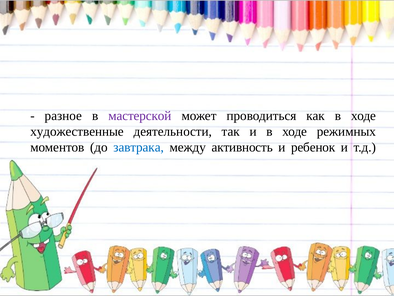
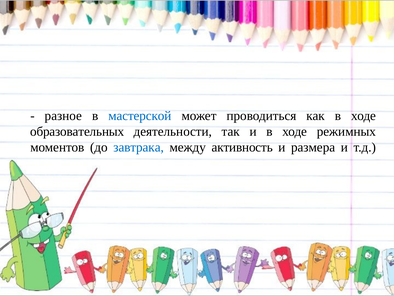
мастерской colour: purple -> blue (140, 115)
художественные: художественные -> образовательных (77, 131)
ребенок: ребенок -> размера (313, 147)
